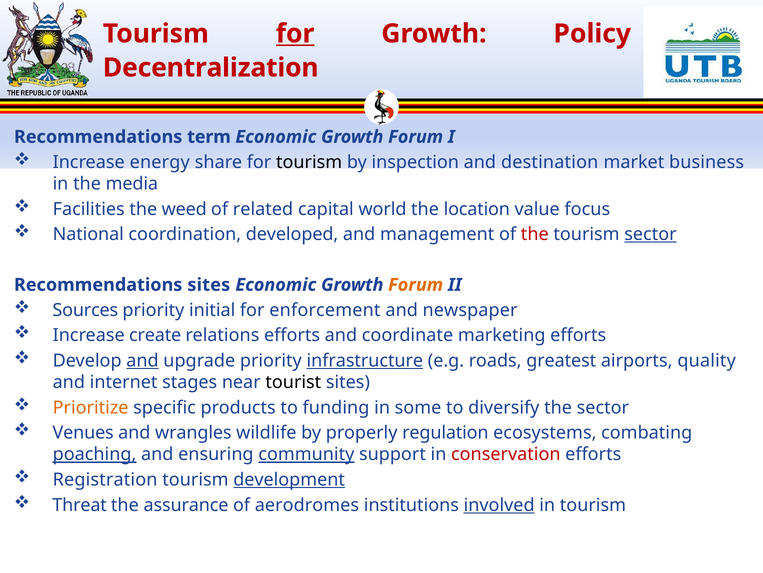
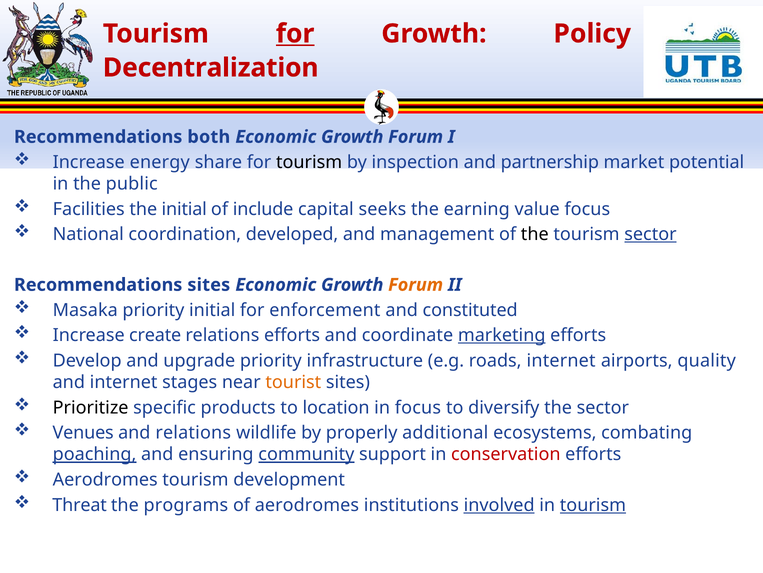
term: term -> both (209, 137)
destination: destination -> partnership (550, 162)
business: business -> potential (707, 162)
media: media -> public (132, 184)
the weed: weed -> initial (184, 209)
related: related -> include (263, 209)
world: world -> seeks (382, 209)
location: location -> earning (477, 209)
the colour: red -> black (535, 234)
Sources: Sources -> Masaka (85, 310)
newspaper: newspaper -> constituted (470, 310)
marketing underline: none -> present (502, 335)
and underline: present -> none (142, 360)
infrastructure underline: present -> none (365, 360)
roads greatest: greatest -> internet (561, 360)
tourist colour: black -> orange (293, 382)
Prioritize colour: orange -> black (91, 407)
funding: funding -> location (336, 407)
in some: some -> focus (418, 407)
and wrangles: wrangles -> relations (193, 432)
regulation: regulation -> additional (445, 432)
Registration: Registration -> Aerodromes (105, 479)
development underline: present -> none (289, 479)
assurance: assurance -> programs (186, 504)
tourism underline: none -> present (593, 504)
